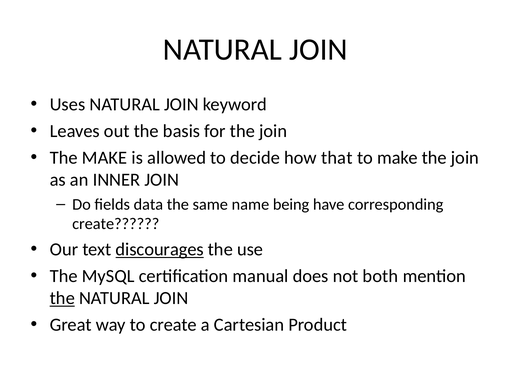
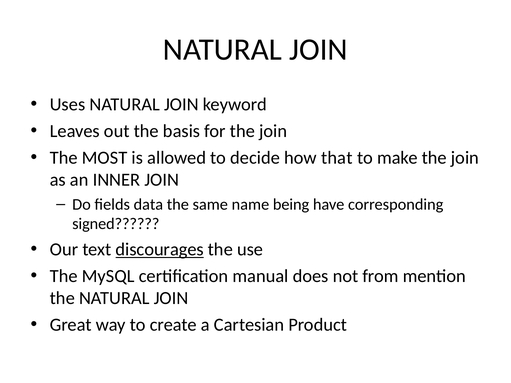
The MAKE: MAKE -> MOST (105, 158)
create: create -> signed (116, 224)
both: both -> from (381, 276)
the underline: present -> none (62, 298)
